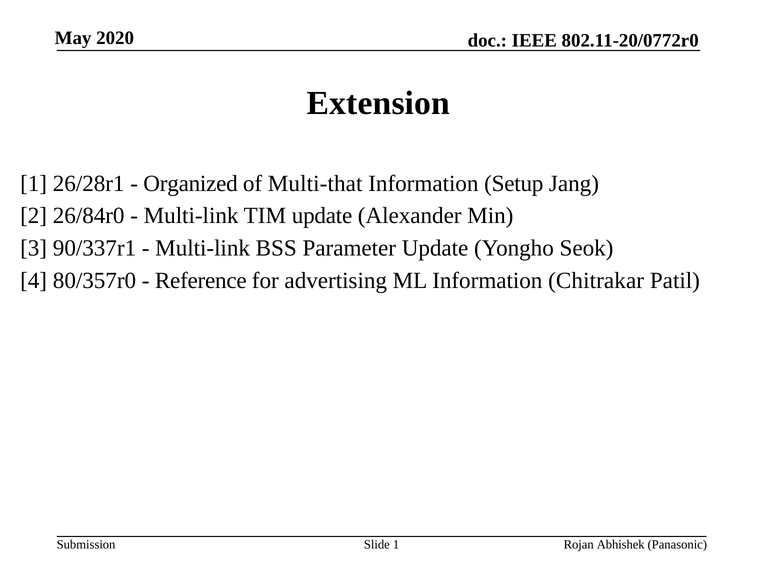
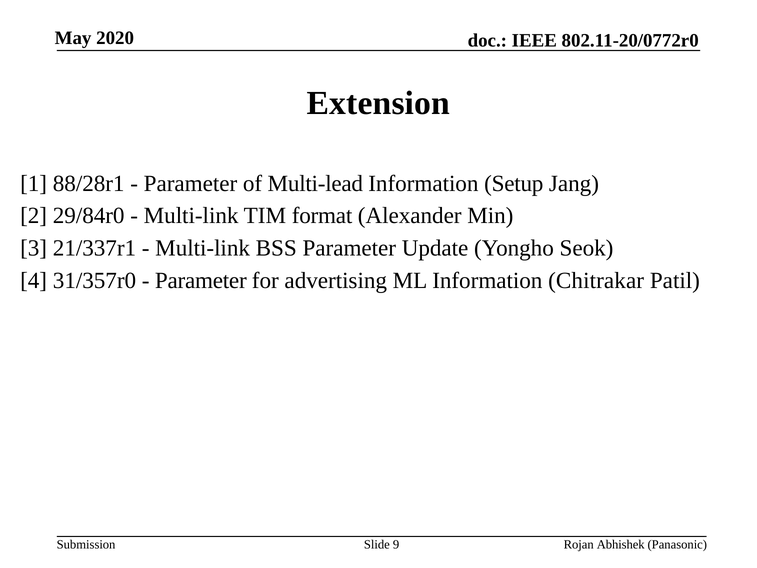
26/28r1: 26/28r1 -> 88/28r1 (89, 183)
Organized: Organized -> Parameter (190, 183)
Multi-that: Multi-that -> Multi-lead (315, 183)
26/84r0: 26/84r0 -> 29/84r0 (89, 216)
TIM update: update -> format (322, 216)
90/337r1: 90/337r1 -> 21/337r1 (94, 248)
80/357r0: 80/357r0 -> 31/357r0 (94, 280)
Reference: Reference -> Parameter (201, 280)
Slide 1: 1 -> 9 (396, 545)
